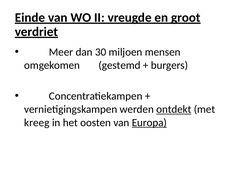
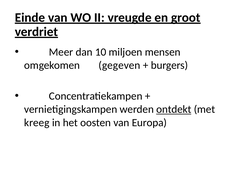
30: 30 -> 10 (101, 52)
gestemd: gestemd -> gegeven (119, 65)
Europa underline: present -> none (149, 123)
